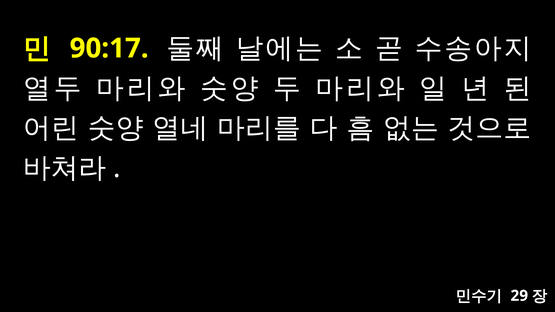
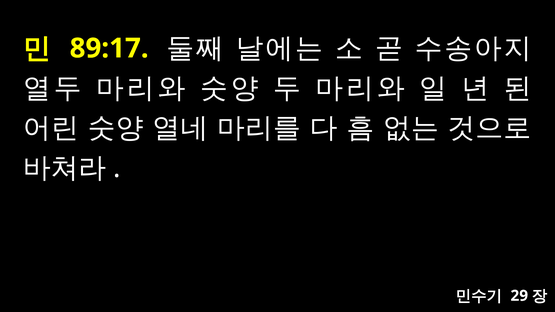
90:17: 90:17 -> 89:17 (109, 48)
